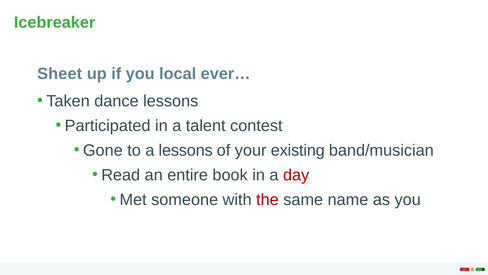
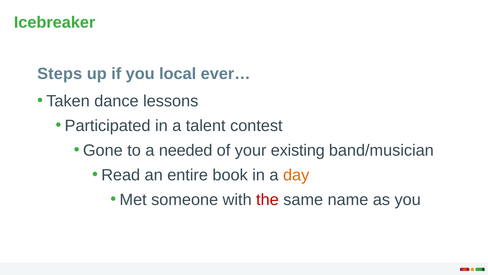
Sheet: Sheet -> Steps (60, 74)
a lessons: lessons -> needed (186, 150)
day colour: red -> orange (296, 175)
